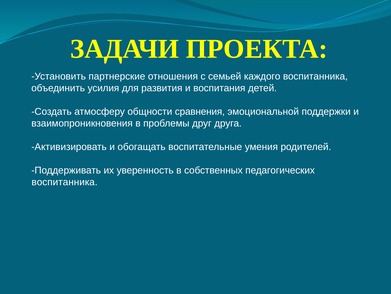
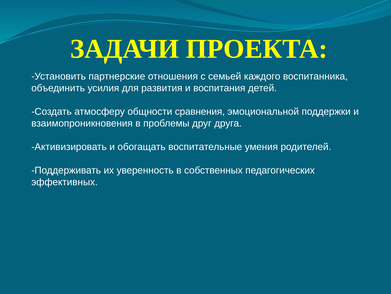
воспитанника: воспитанника -> эффективных (65, 182)
